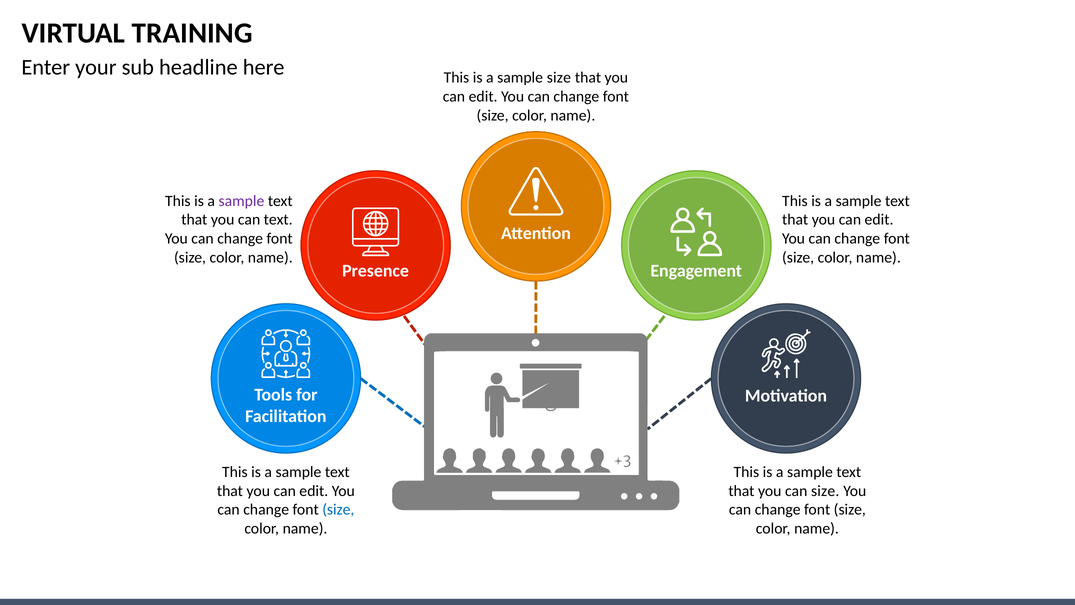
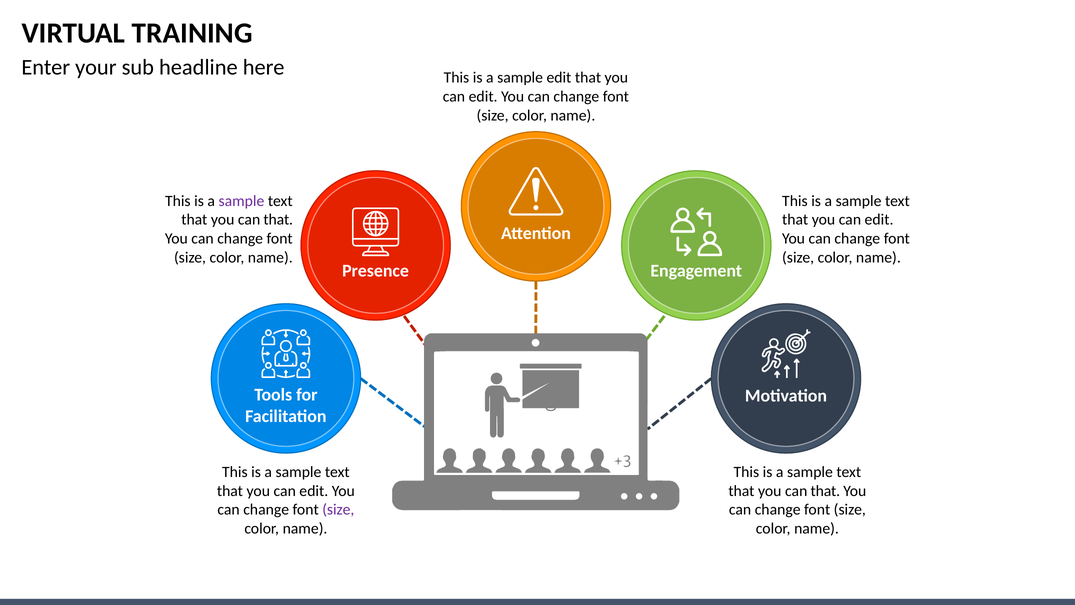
sample size: size -> edit (559, 78)
text: text -> that (278, 220)
size: size -> that (825, 491)
size colour: blue -> purple (338, 509)
